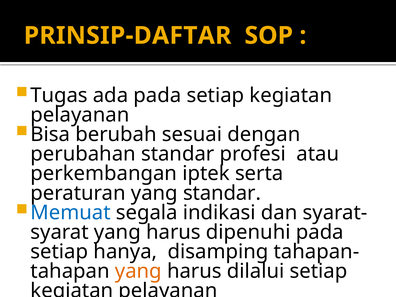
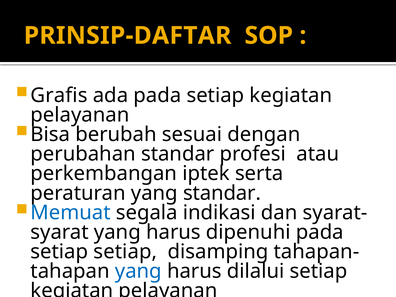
Tugas: Tugas -> Grafis (59, 95)
setiap hanya: hanya -> setiap (125, 252)
yang colour: orange -> blue (138, 271)
